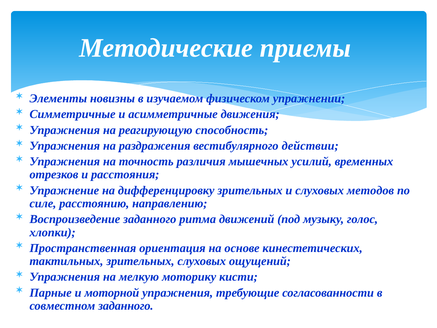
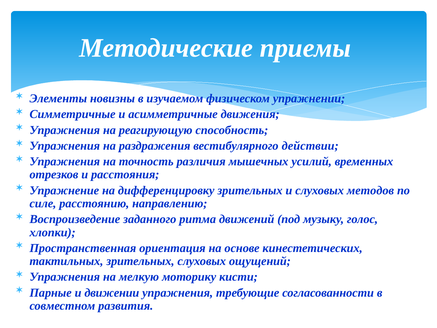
моторной: моторной -> движении (112, 292)
совместном заданного: заданного -> развития (126, 306)
